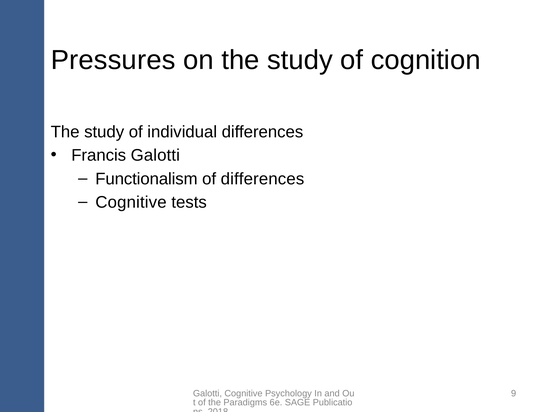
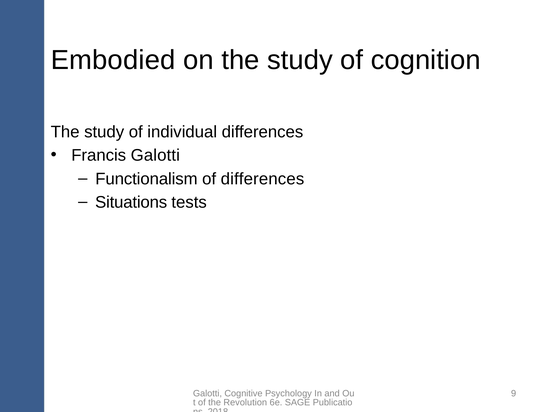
Pressures: Pressures -> Embodied (113, 60)
Cognitive: Cognitive -> Situations (131, 202)
Paradigms: Paradigms -> Revolution (245, 402)
